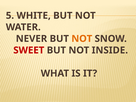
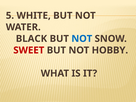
NEVER: NEVER -> BLACK (31, 39)
NOT colour: orange -> blue (82, 39)
INSIDE: INSIDE -> HOBBY (110, 50)
